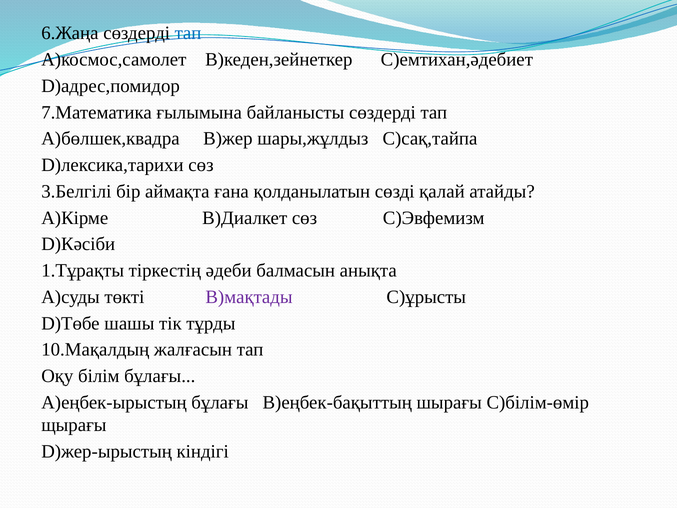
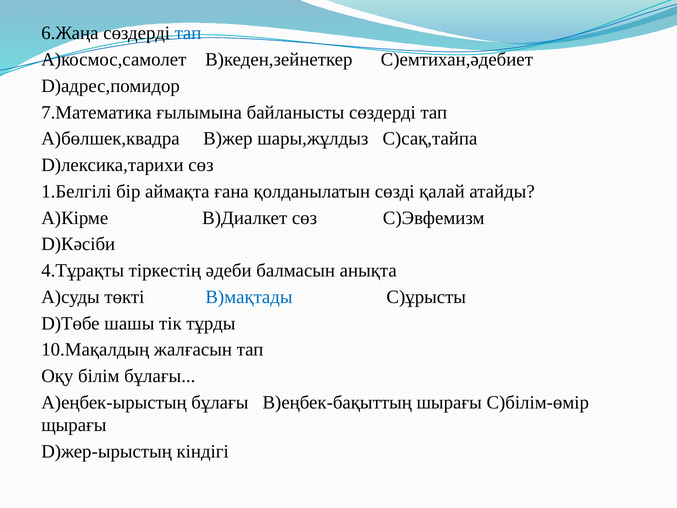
3.Белгілі: 3.Белгілі -> 1.Белгілі (76, 191)
1.Тұрақты: 1.Тұрақты -> 4.Тұрақты (83, 270)
В)мақтады colour: purple -> blue (249, 297)
